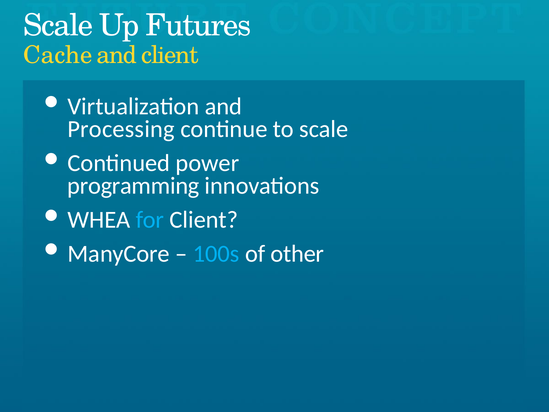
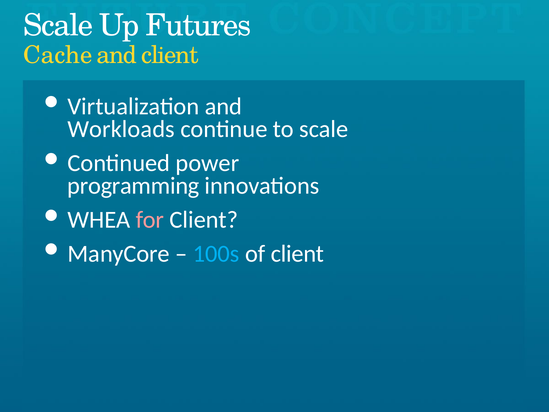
Processing: Processing -> Workloads (121, 129)
for colour: light blue -> pink (150, 220)
of other: other -> client (297, 253)
